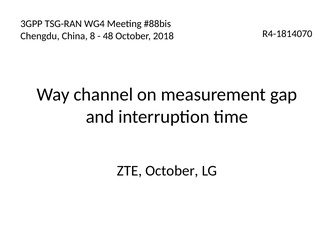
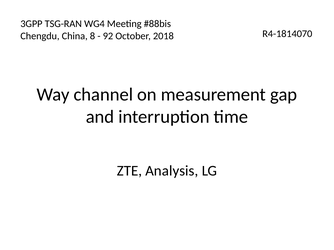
48: 48 -> 92 (108, 36)
ZTE October: October -> Analysis (172, 171)
